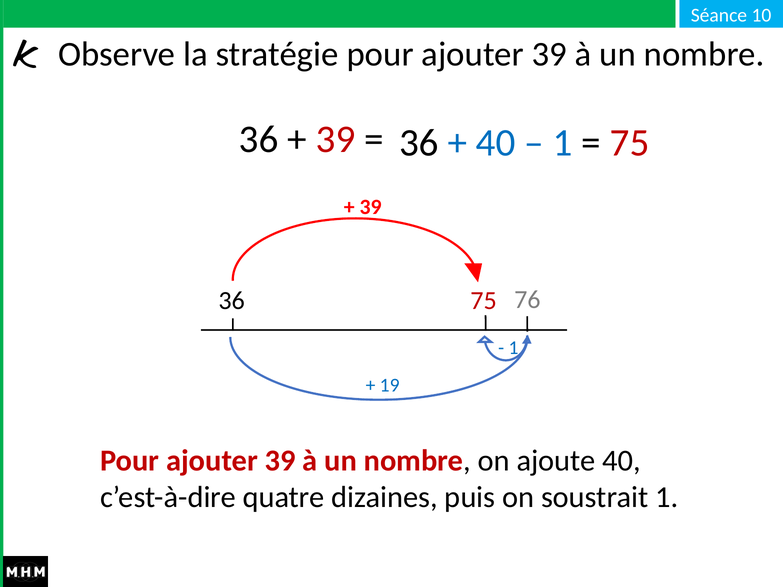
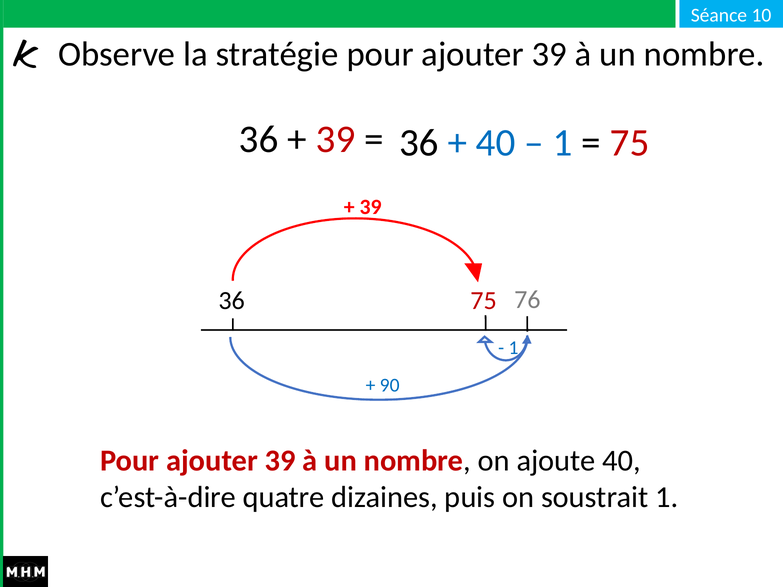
19: 19 -> 90 (390, 386)
